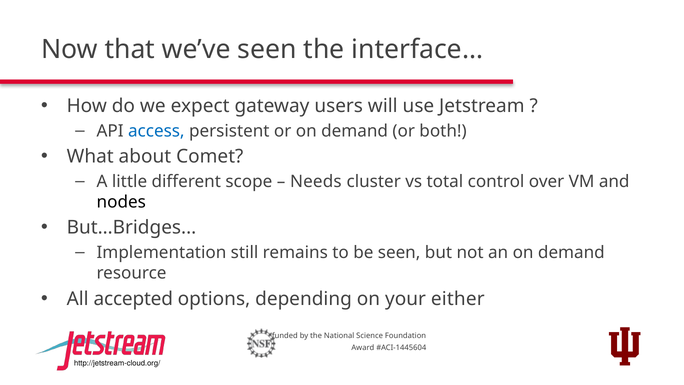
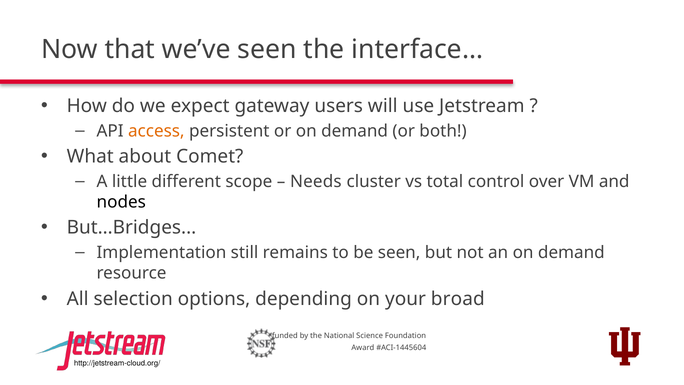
access colour: blue -> orange (156, 131)
accepted: accepted -> selection (133, 299)
either: either -> broad (458, 299)
